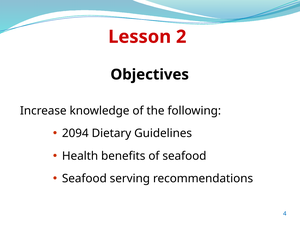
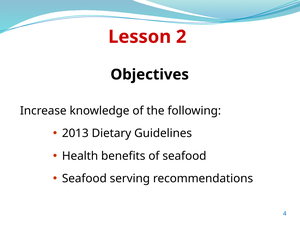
2094: 2094 -> 2013 (75, 133)
